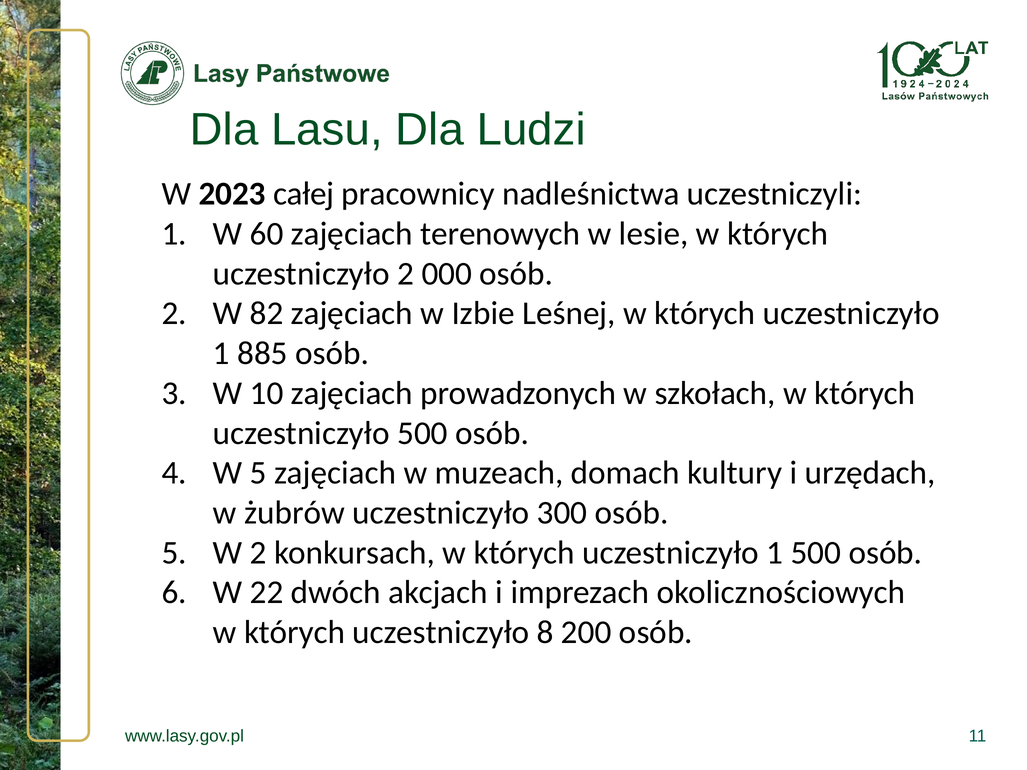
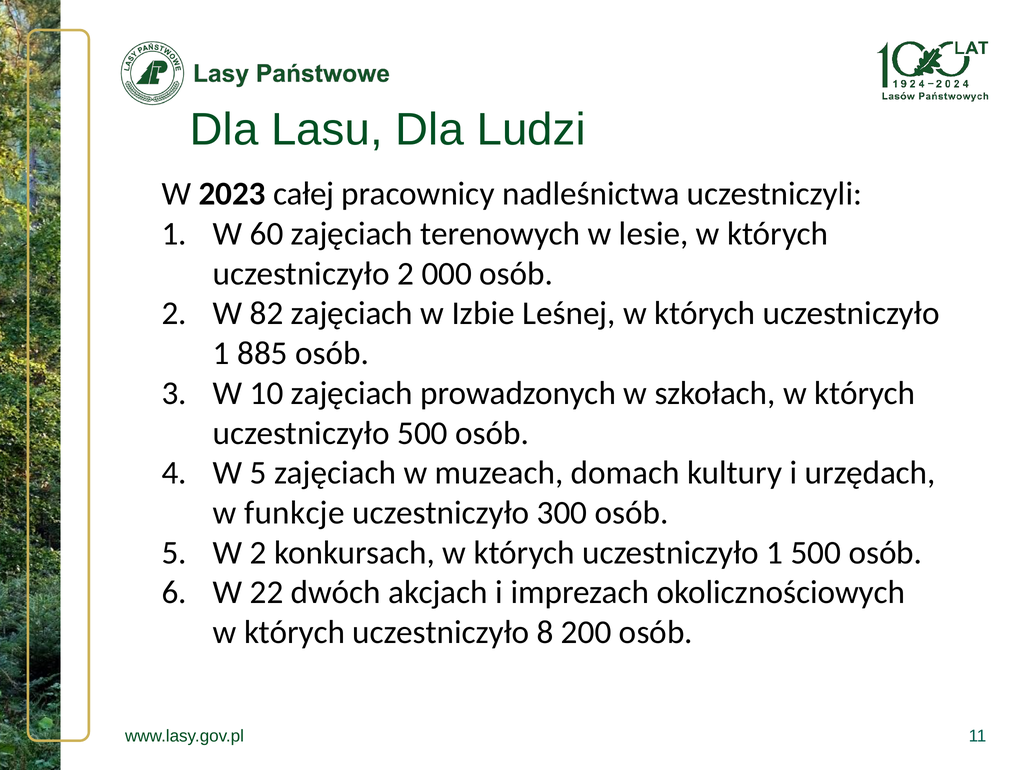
żubrów: żubrów -> funkcje (294, 513)
